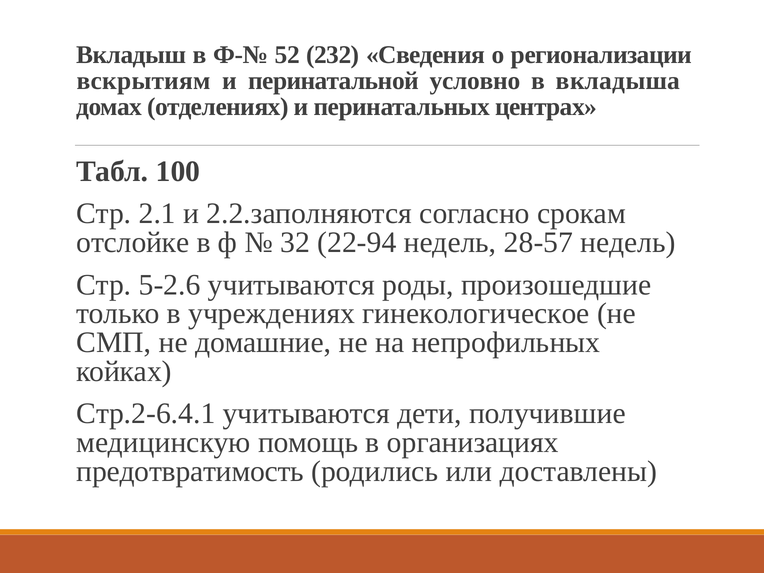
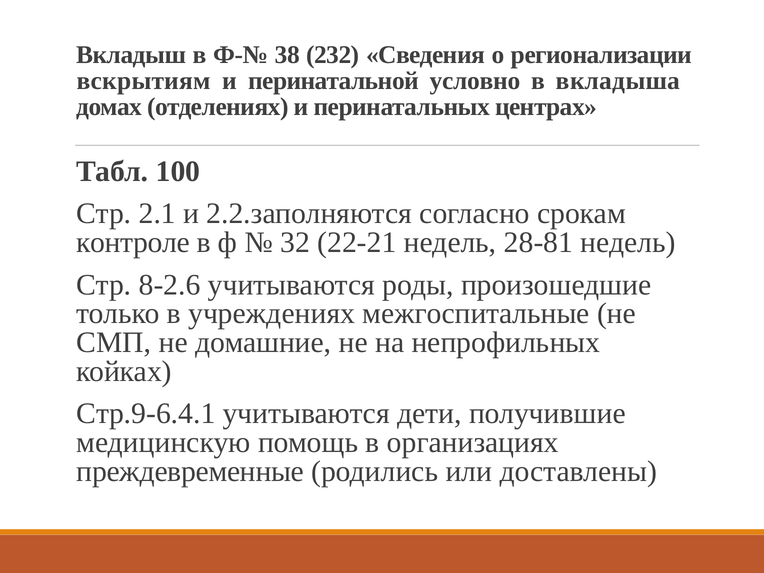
52: 52 -> 38 (287, 55)
отслойке: отслойке -> контроле (133, 242)
22-94: 22-94 -> 22-21 (357, 242)
28-57: 28-57 -> 28-81 (538, 242)
5-2.6: 5-2.6 -> 8-2.6 (170, 285)
гинекологическое: гинекологическое -> межгоспитальные (476, 314)
Стр.2-6.4.1: Стр.2-6.4.1 -> Стр.9-6.4.1 (146, 414)
предотвратимость: предотвратимость -> преждевременные (190, 471)
